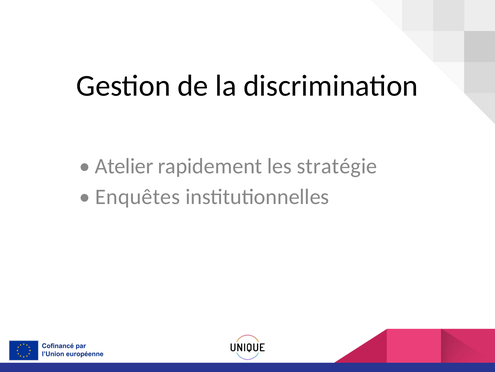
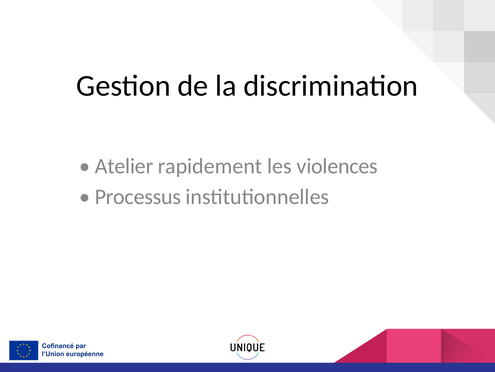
stratégie: stratégie -> violences (337, 166)
Enquêtes: Enquêtes -> Processus (138, 197)
